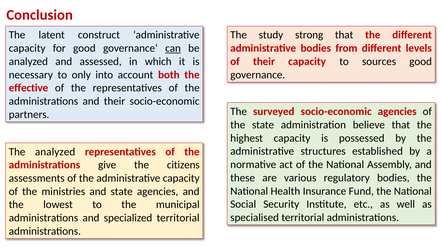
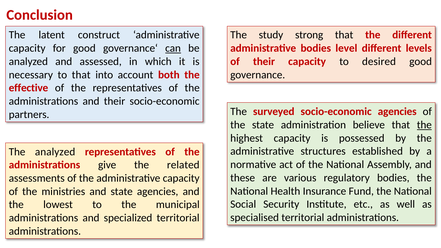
from: from -> level (346, 48)
sources: sources -> desired (379, 61)
to only: only -> that (81, 75)
the underline: none -> present (424, 125)
citizens: citizens -> related (183, 165)
